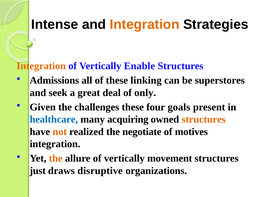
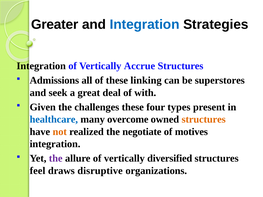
Intense: Intense -> Greater (55, 24)
Integration colour: orange -> blue (145, 24)
Integration colour: orange -> black (41, 66)
Enable: Enable -> Accrue (139, 66)
only: only -> with (145, 93)
goals: goals -> types (179, 107)
acquiring: acquiring -> overcome (128, 120)
the colour: orange -> purple (56, 159)
movement: movement -> diversified (170, 159)
just: just -> feel (38, 171)
